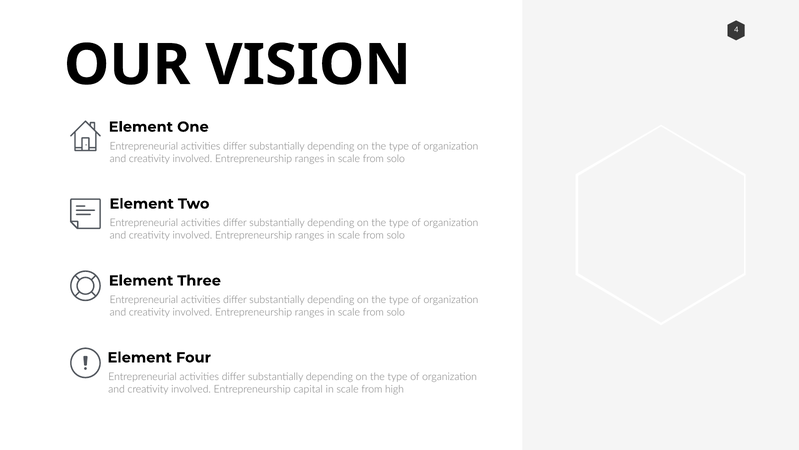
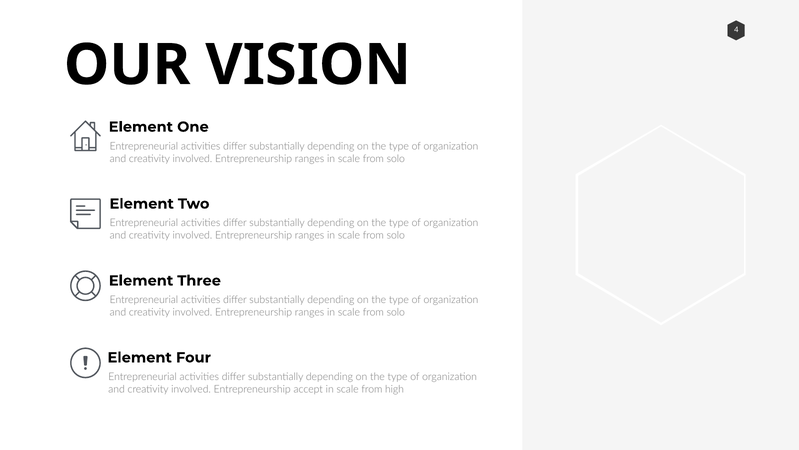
capital: capital -> accept (308, 389)
